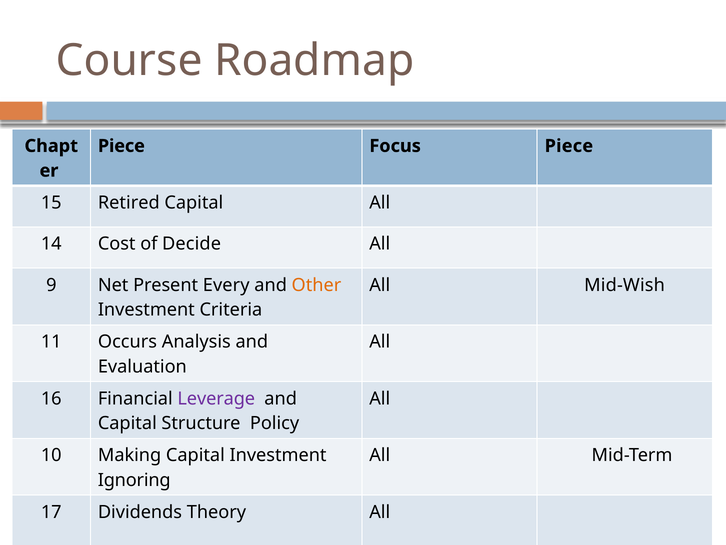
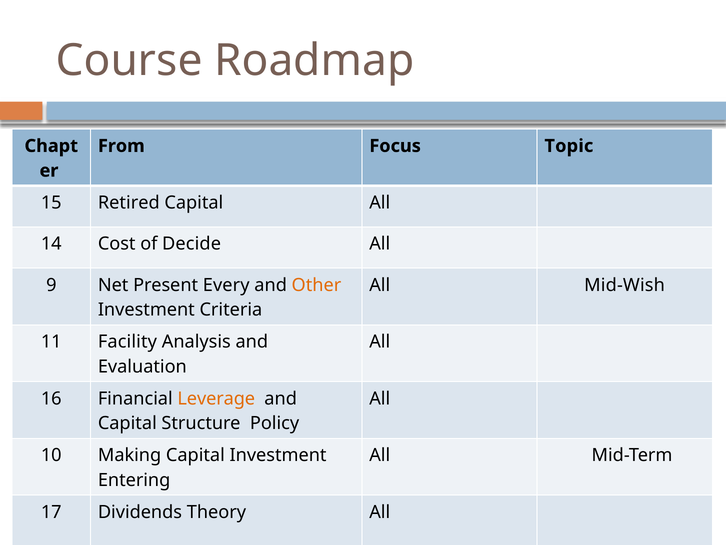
Piece: Piece -> From (121, 146)
Focus Piece: Piece -> Topic (569, 146)
Occurs: Occurs -> Facility (127, 342)
Leverage colour: purple -> orange (216, 398)
Ignoring: Ignoring -> Entering (134, 480)
